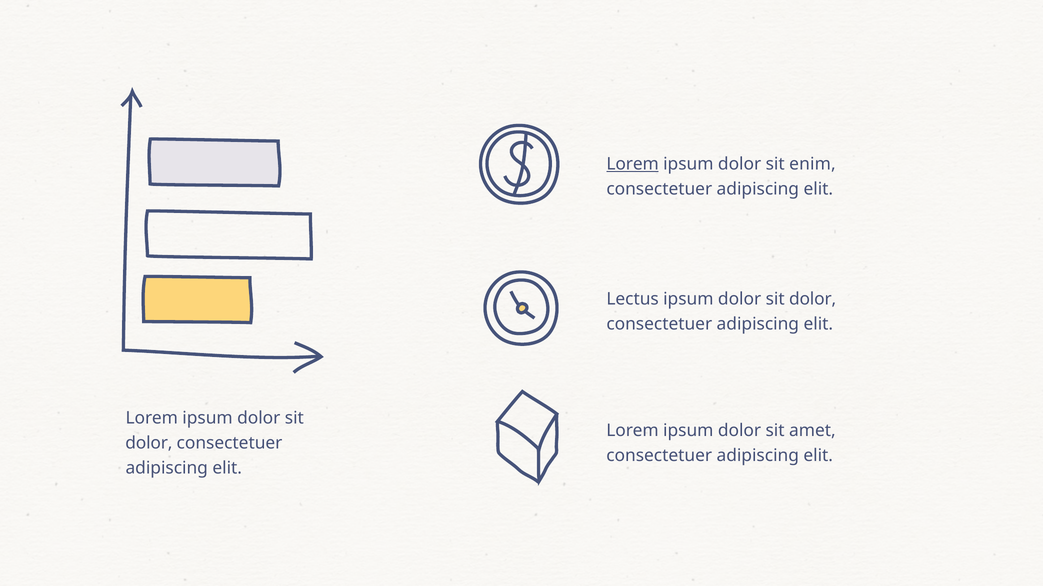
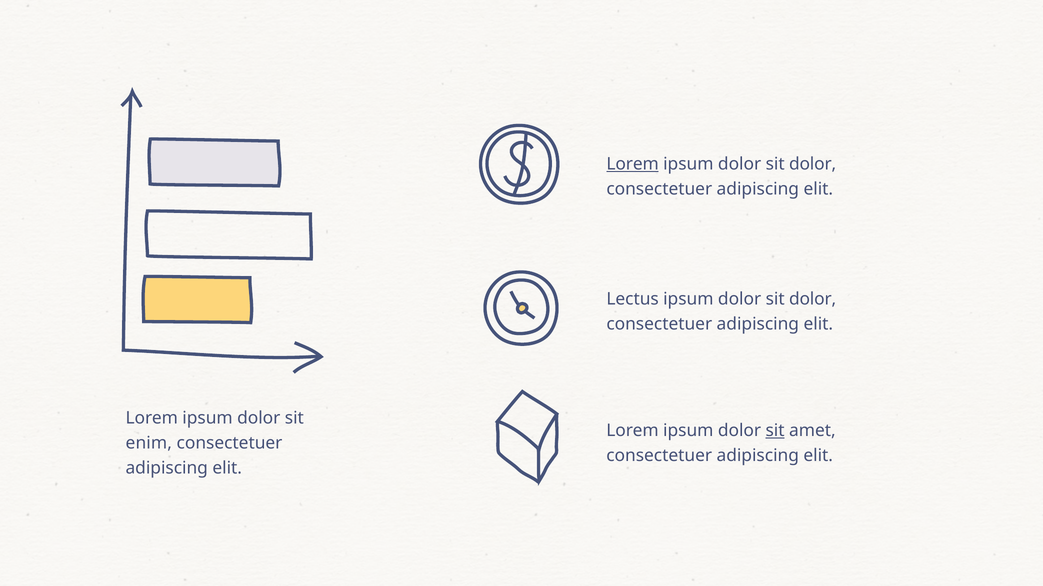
enim: enim -> dolor (813, 164)
sit underline: none -> present (775, 431)
dolor: dolor -> enim (149, 444)
